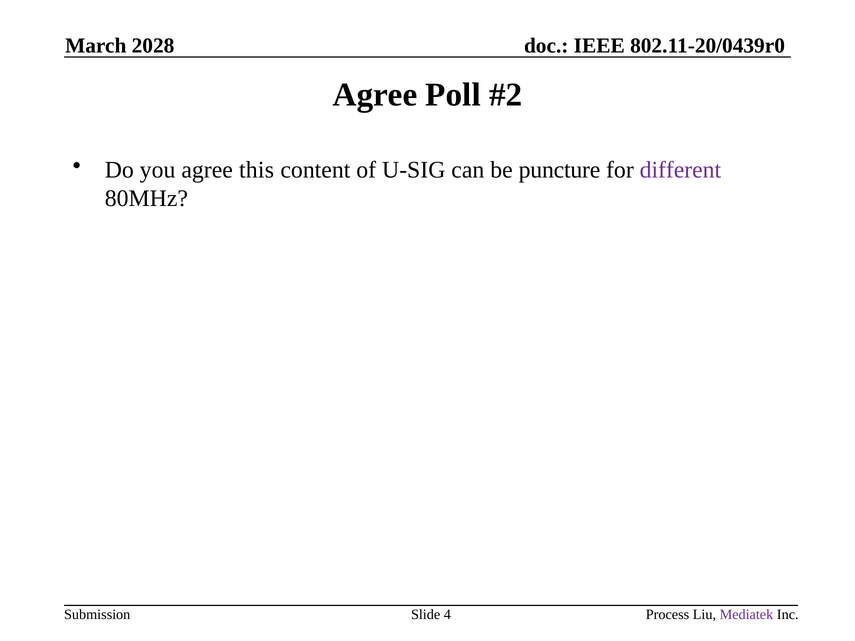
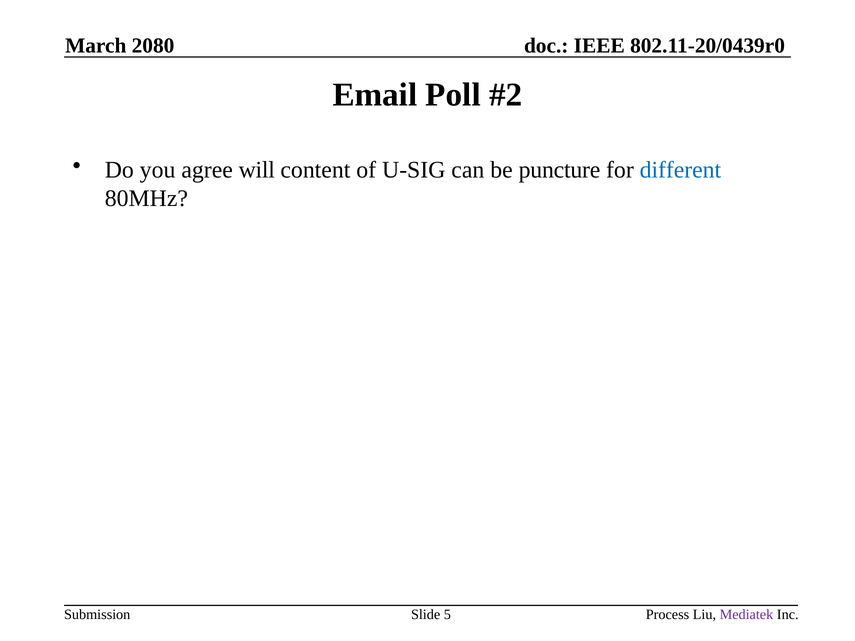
2028: 2028 -> 2080 (153, 46)
Agree: Agree -> Email (375, 95)
this: this -> will (257, 170)
different colour: purple -> blue (680, 170)
4: 4 -> 5 (447, 615)
